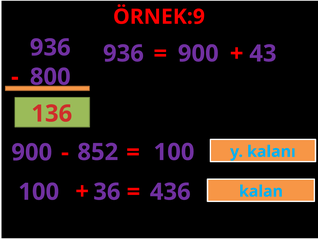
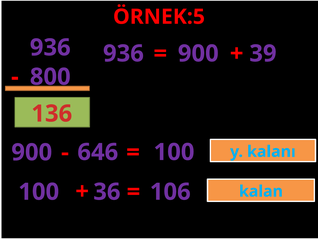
ÖRNEK:9: ÖRNEK:9 -> ÖRNEK:5 (159, 17)
43: 43 -> 39 (263, 53)
852: 852 -> 646 (98, 152)
436: 436 -> 106 (170, 191)
